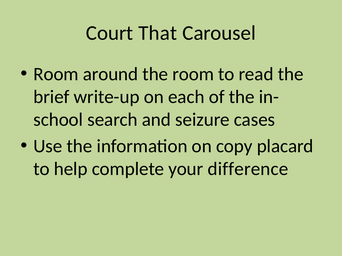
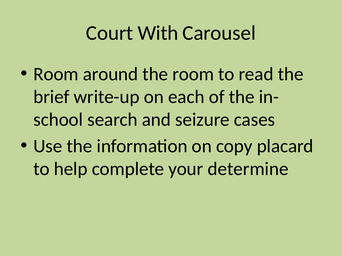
That: That -> With (158, 33)
difference: difference -> determine (248, 169)
